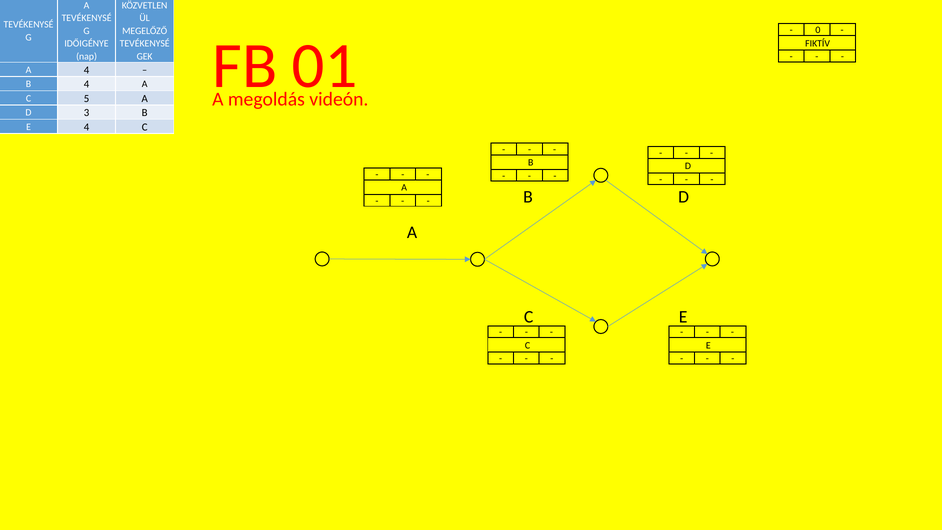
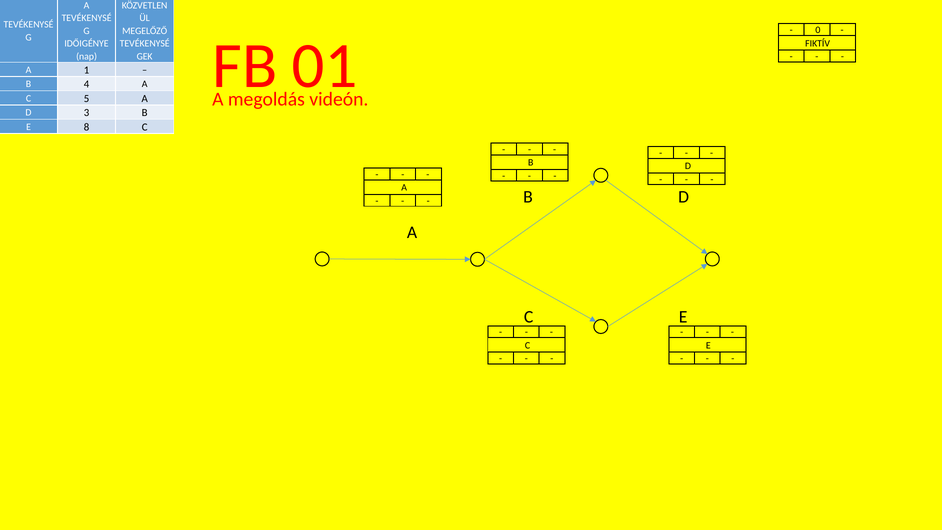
A 4: 4 -> 1 (87, 70)
E 4: 4 -> 8 (87, 127)
